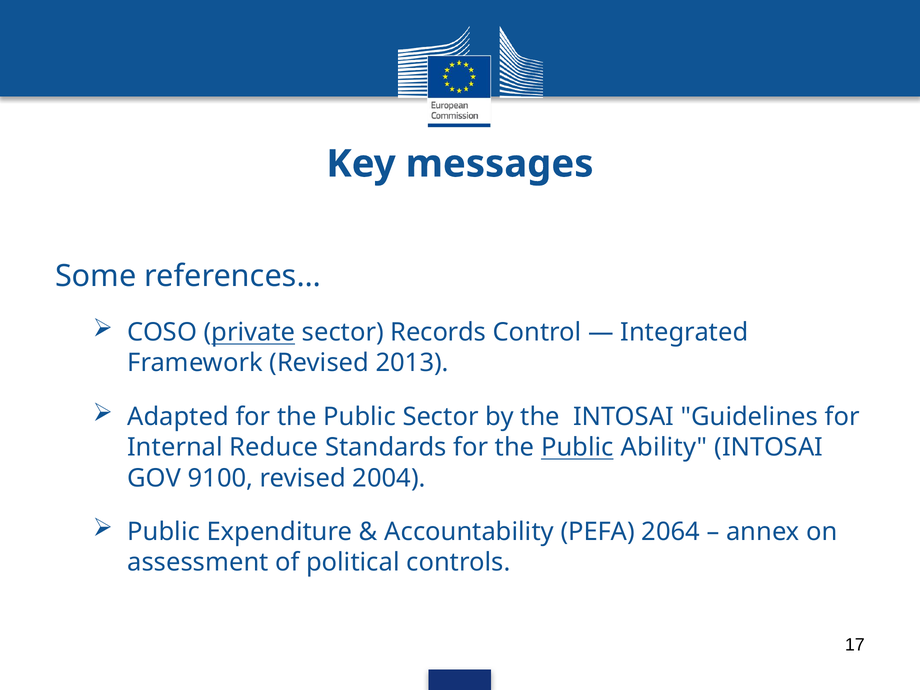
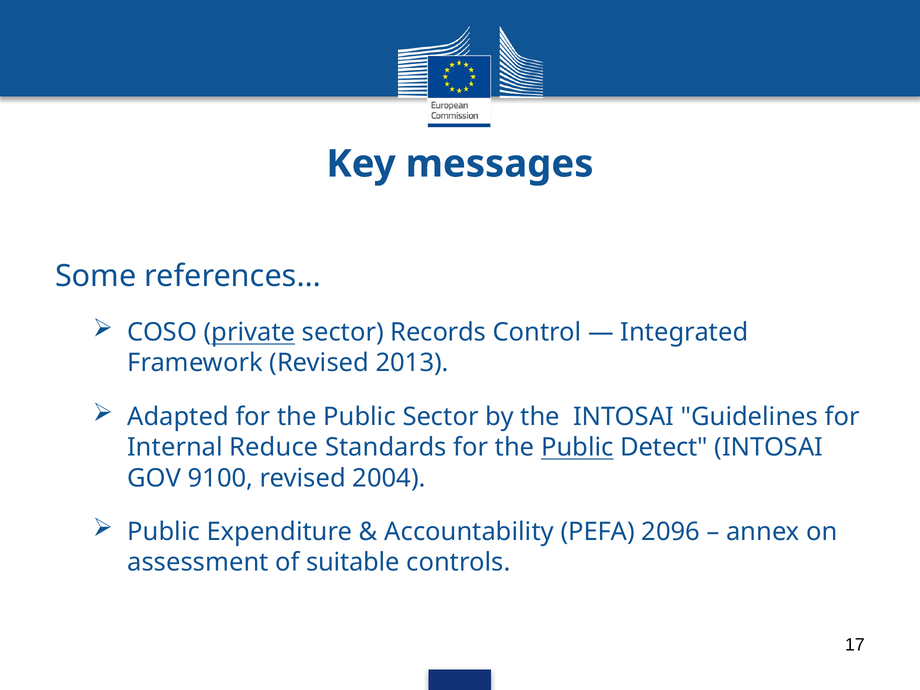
Ability: Ability -> Detect (664, 447)
2064: 2064 -> 2096 (671, 532)
political: political -> suitable (353, 562)
